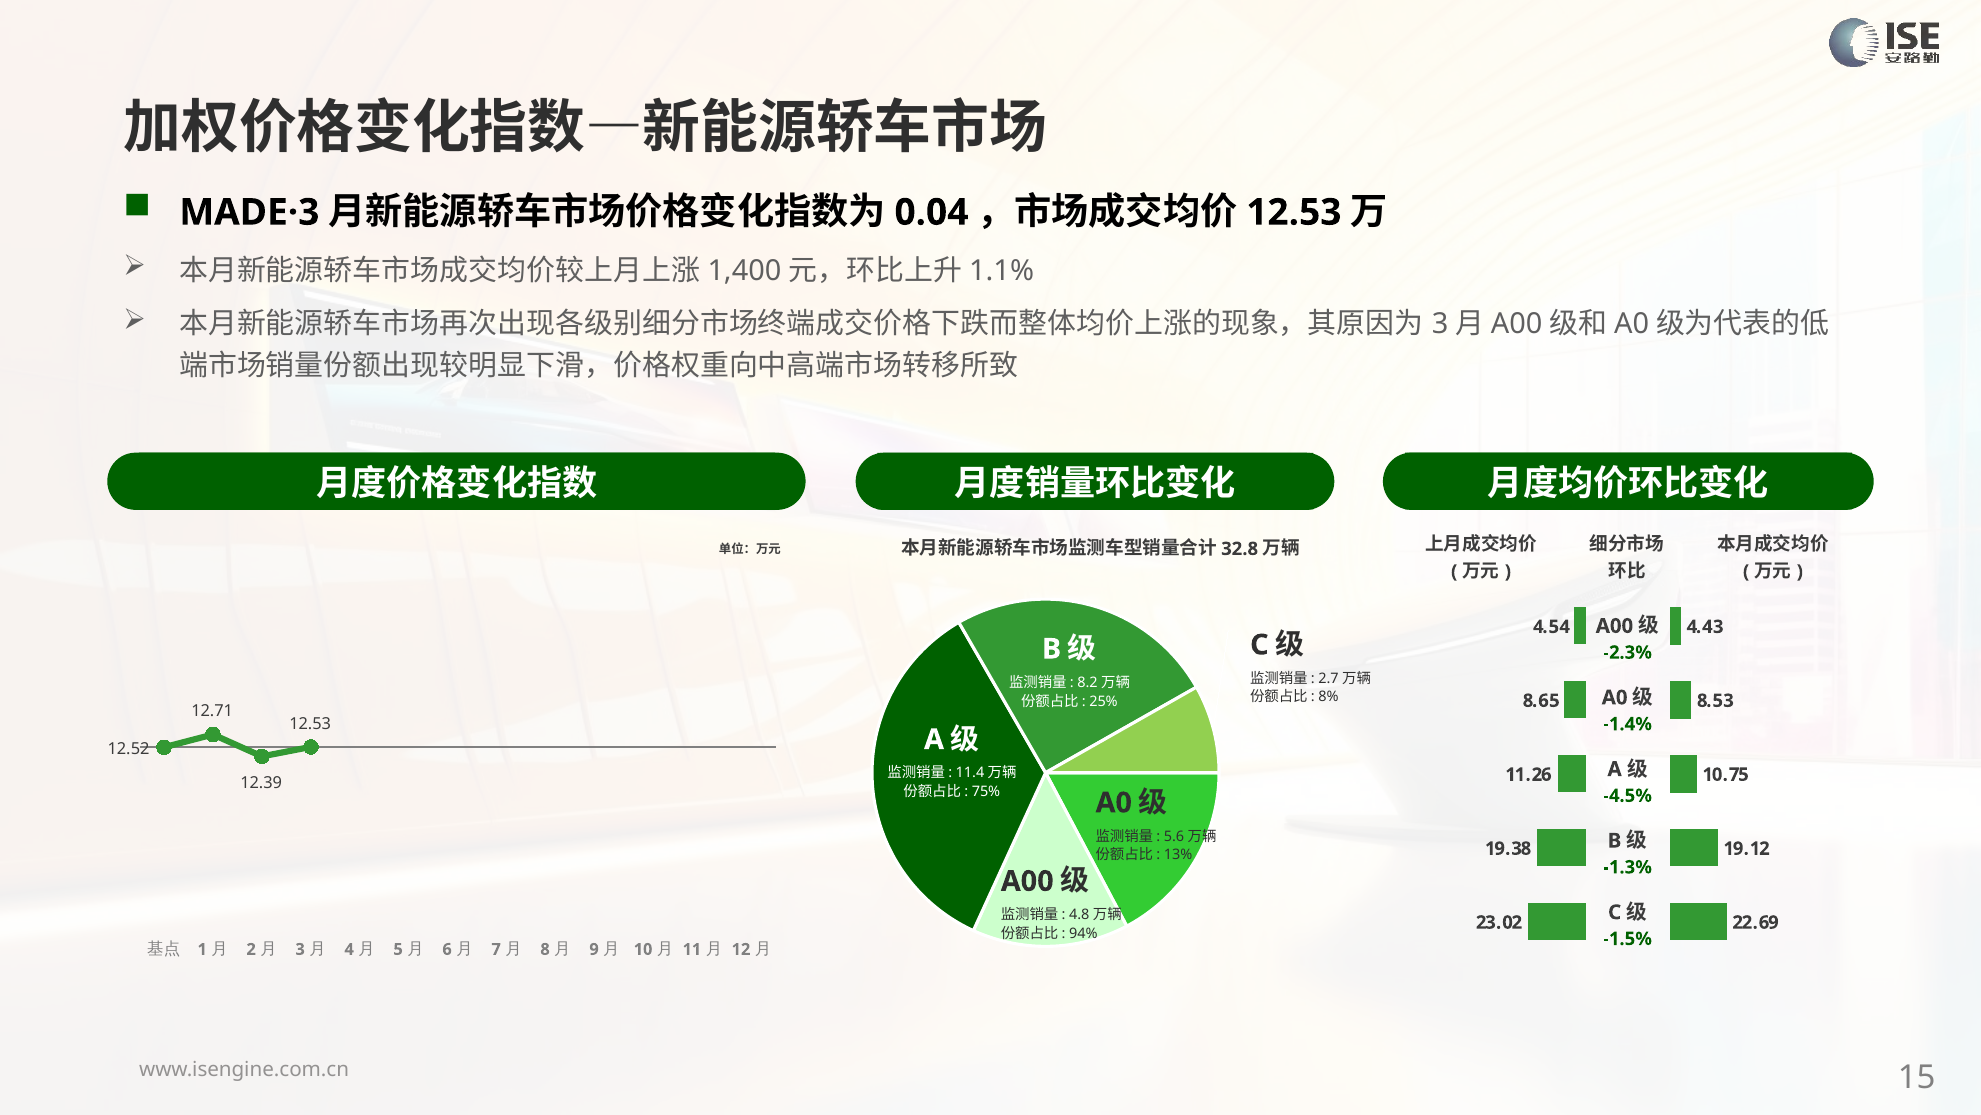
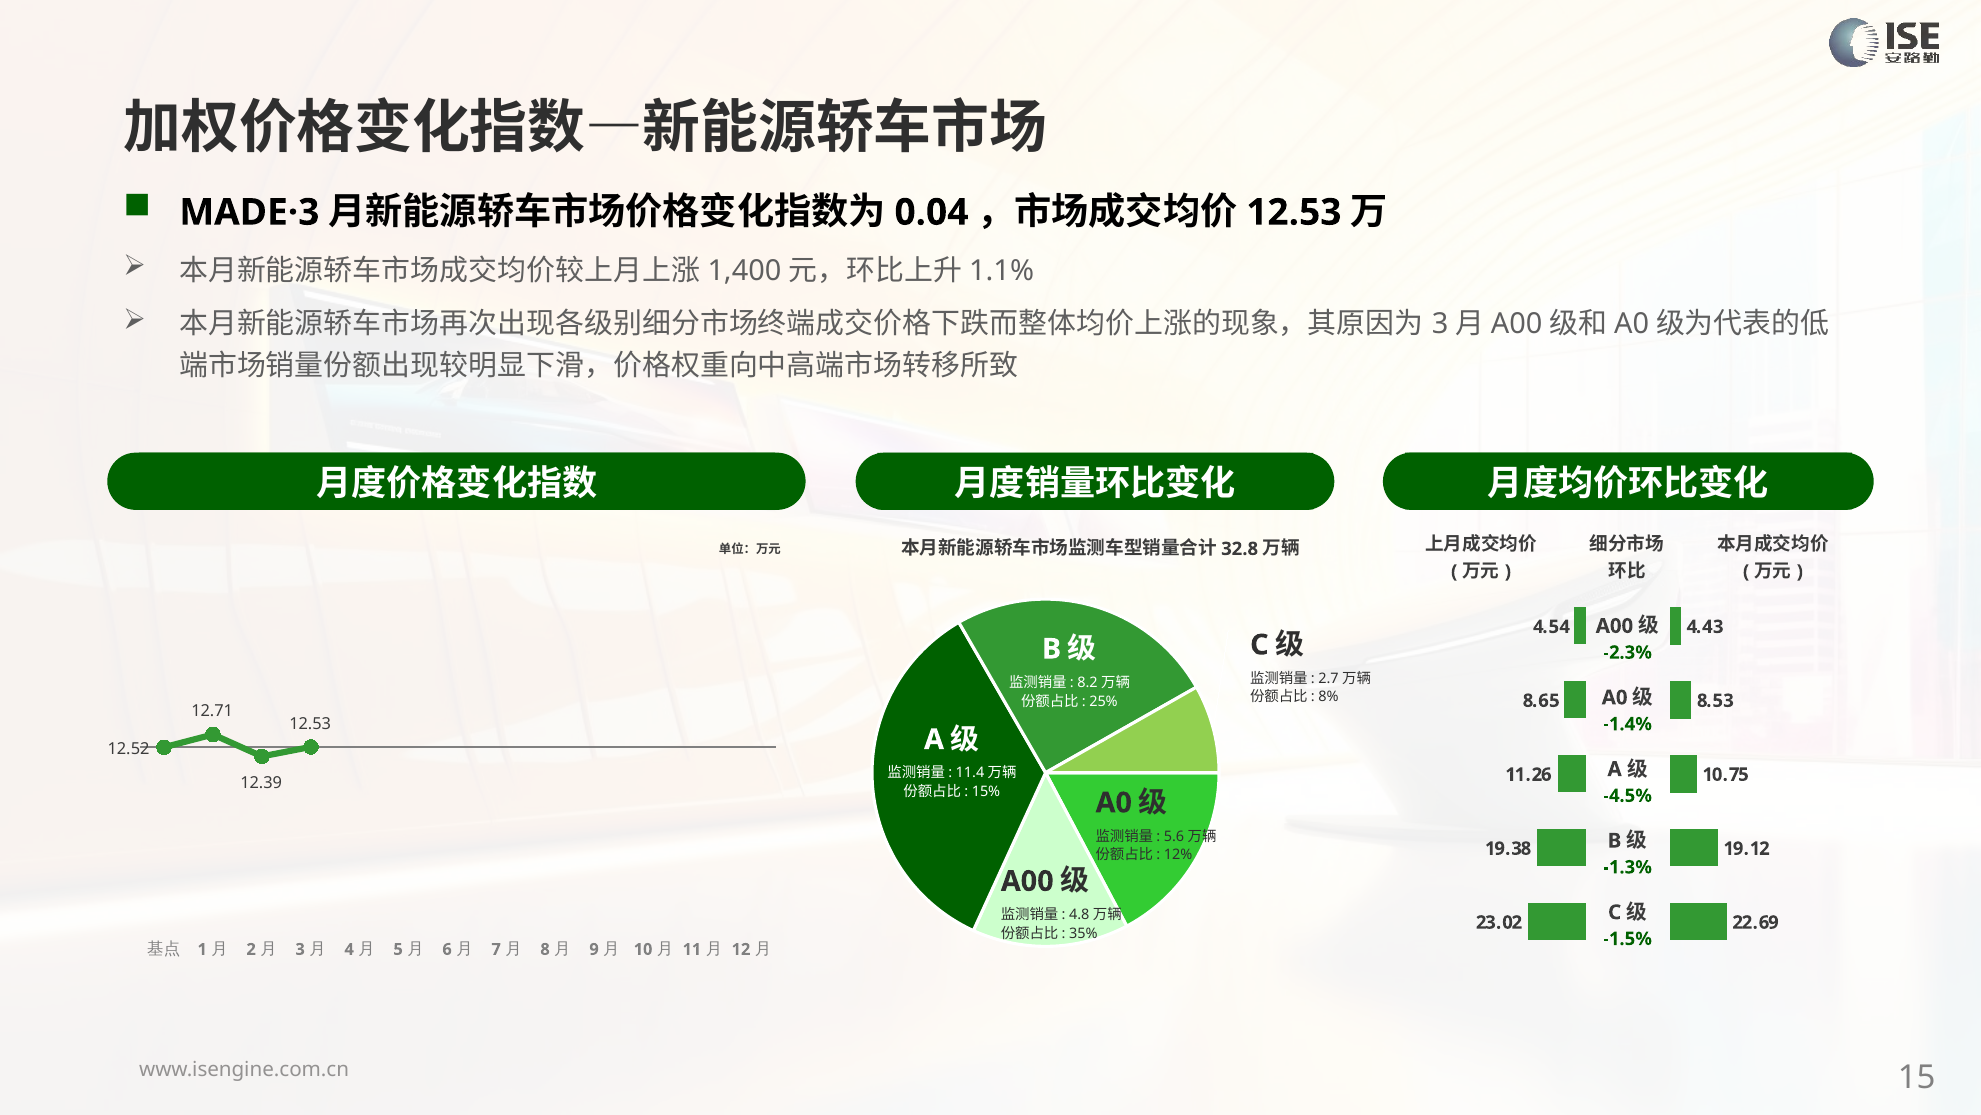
75%: 75% -> 15% (986, 791)
13%: 13% -> 12% (1178, 855)
94%: 94% -> 35% (1083, 933)
